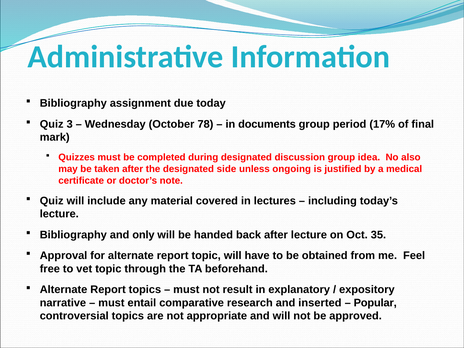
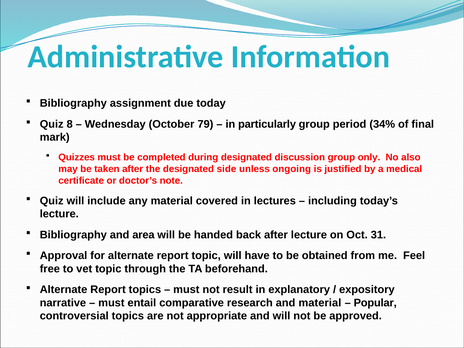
3: 3 -> 8 (70, 124)
78: 78 -> 79 (205, 124)
documents: documents -> particularly (267, 124)
17%: 17% -> 34% (382, 124)
idea: idea -> only (369, 157)
only: only -> area (143, 235)
35: 35 -> 31 (378, 235)
and inserted: inserted -> material (320, 303)
